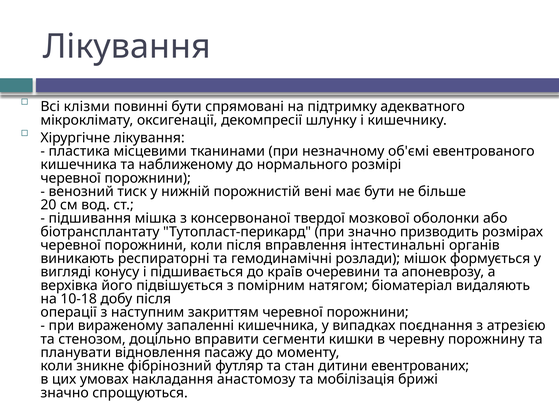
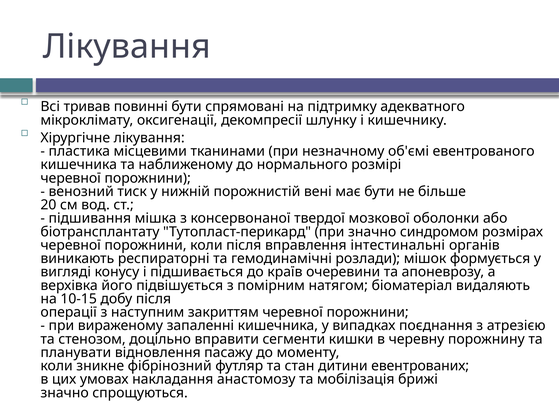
клізми: клізми -> тривав (87, 107)
призводить: призводить -> синдромом (439, 232)
10-18: 10-18 -> 10-15 (79, 299)
